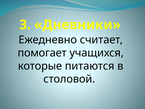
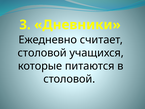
помогает: помогает -> столовой (42, 53)
